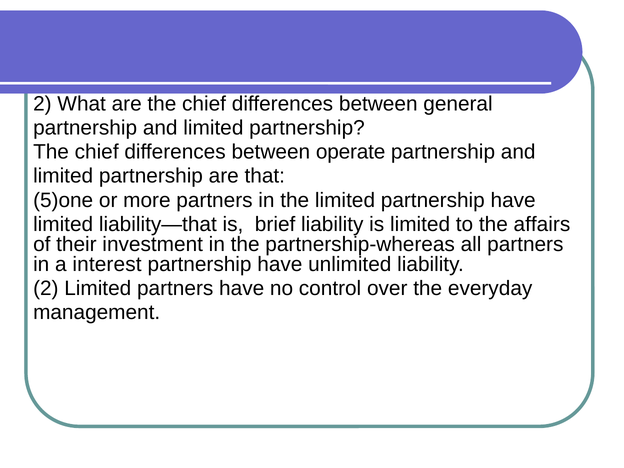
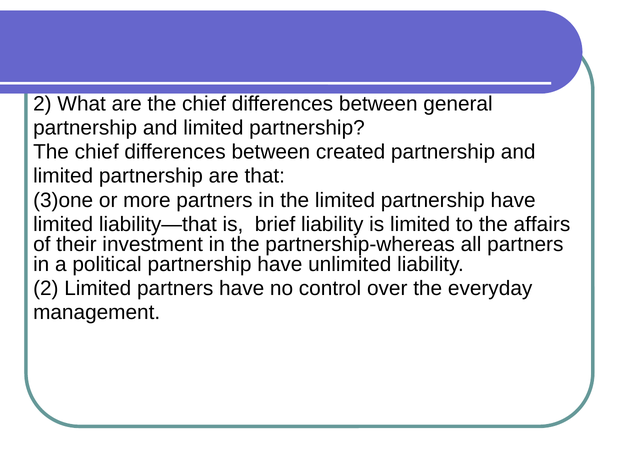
operate: operate -> created (351, 152)
5)one: 5)one -> 3)one (63, 200)
interest: interest -> political (107, 264)
